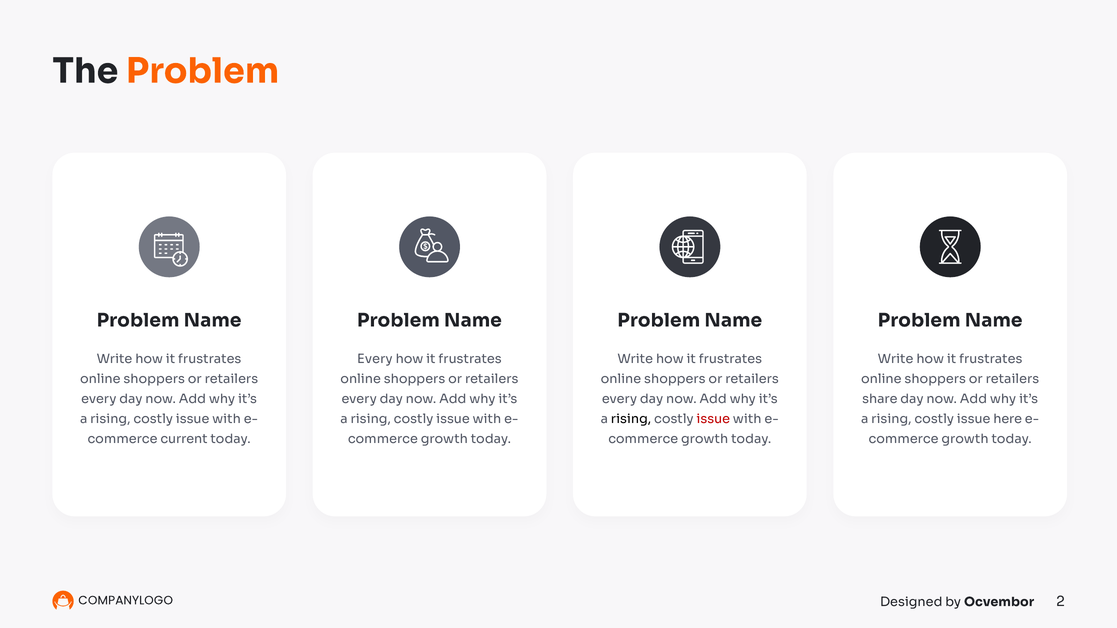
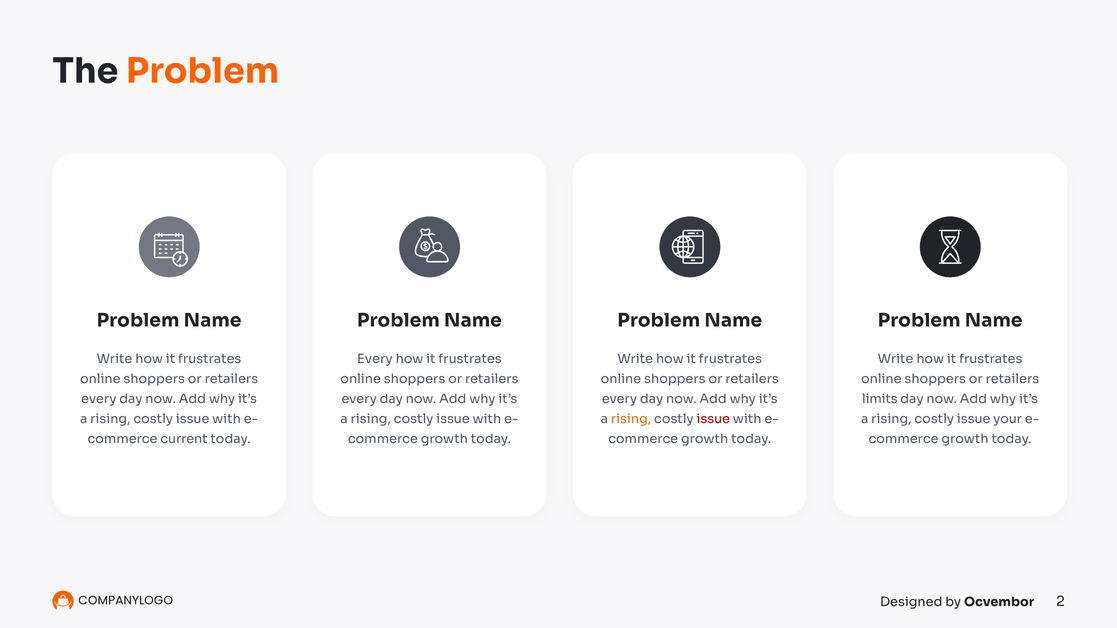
share: share -> limits (880, 399)
rising colour: black -> orange (631, 419)
here: here -> your (1008, 419)
